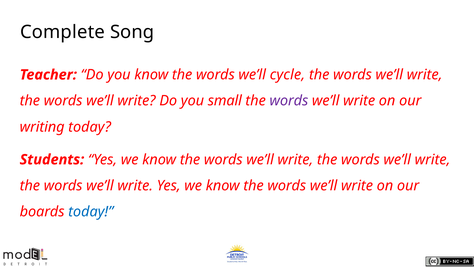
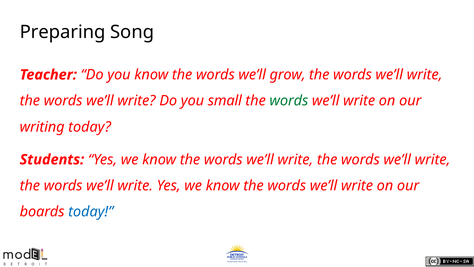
Complete: Complete -> Preparing (63, 32)
cycle: cycle -> grow (288, 75)
words colour: purple -> green (289, 101)
